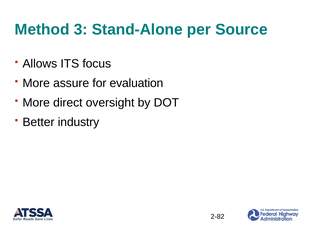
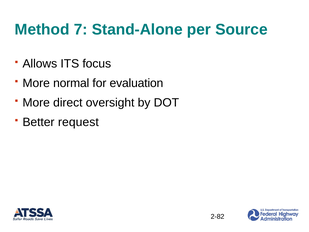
3: 3 -> 7 (81, 29)
assure: assure -> normal (71, 83)
industry: industry -> request (78, 122)
